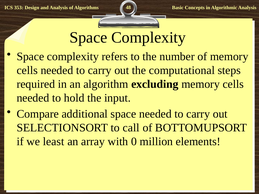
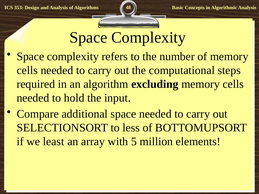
call: call -> less (131, 128)
0: 0 -> 5 (134, 142)
